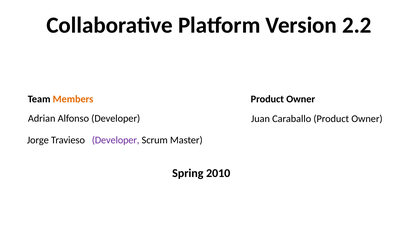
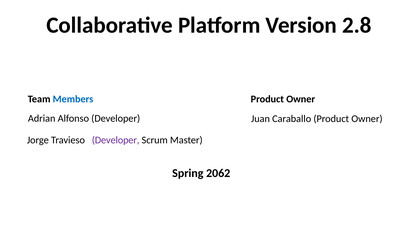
2.2: 2.2 -> 2.8 (357, 25)
Members colour: orange -> blue (73, 99)
2010: 2010 -> 2062 (218, 173)
